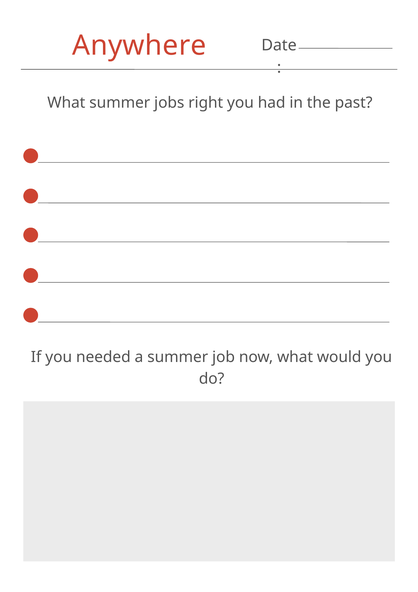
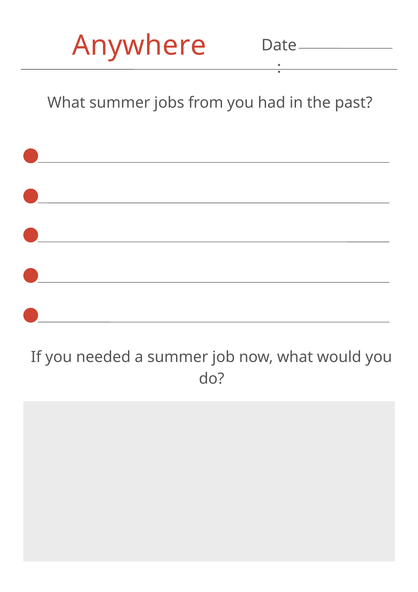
right: right -> from (206, 103)
